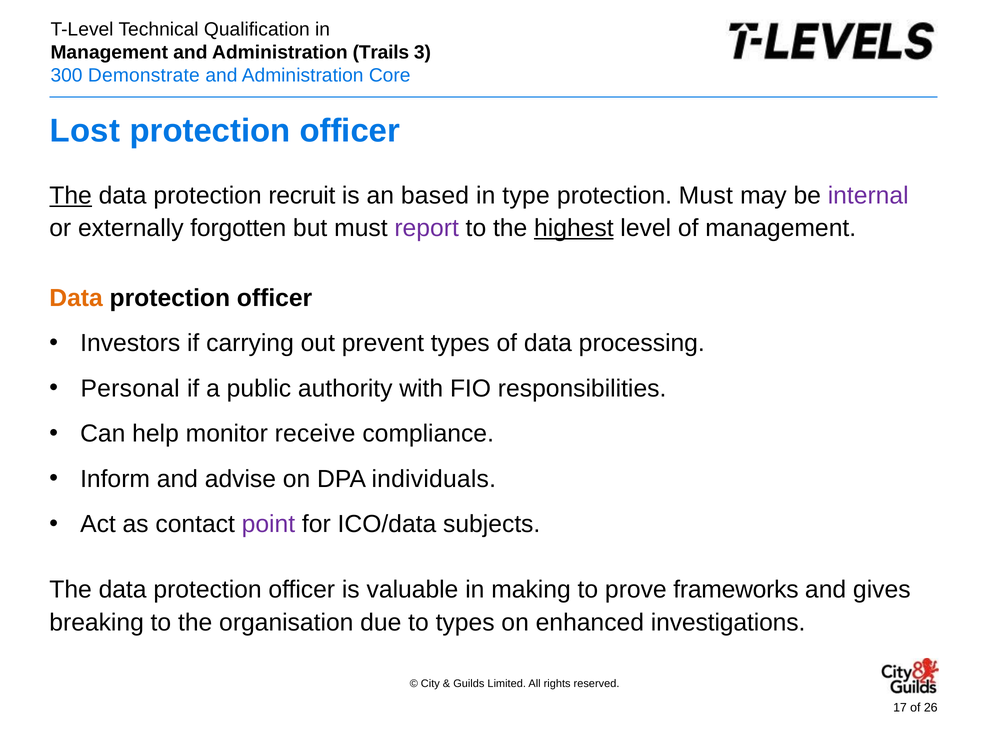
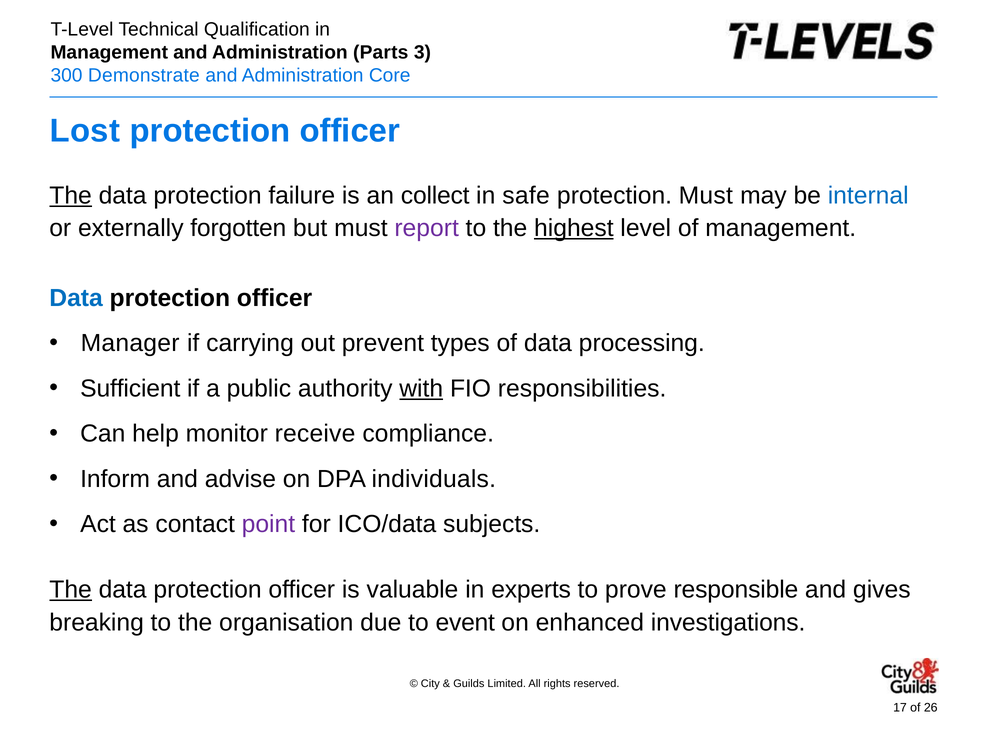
Trails: Trails -> Parts (381, 52)
recruit: recruit -> failure (302, 196)
based: based -> collect (435, 196)
type: type -> safe (526, 196)
internal colour: purple -> blue (868, 196)
Data colour: orange -> blue (76, 298)
Investors: Investors -> Manager (130, 343)
Personal: Personal -> Sufficient (130, 389)
with underline: none -> present (421, 389)
The underline: none -> present (71, 590)
making: making -> experts (531, 590)
frameworks: frameworks -> responsible (736, 590)
to types: types -> event (465, 623)
